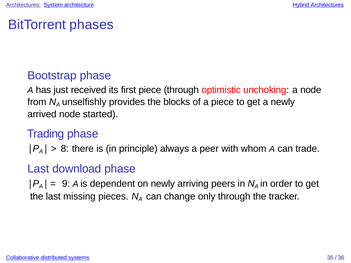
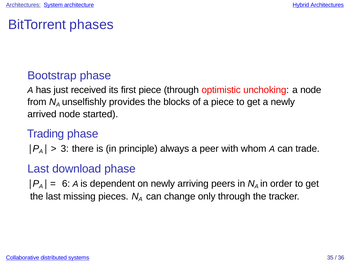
8: 8 -> 3 (65, 149)
9: 9 -> 6 (66, 184)
